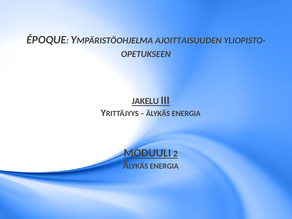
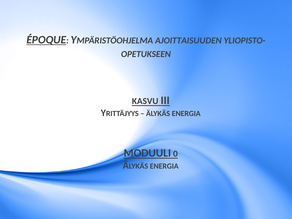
ÉPOQUE underline: none -> present (46, 40)
JAKELU: JAKELU -> KASVU (145, 101)
2: 2 -> 0 (175, 154)
